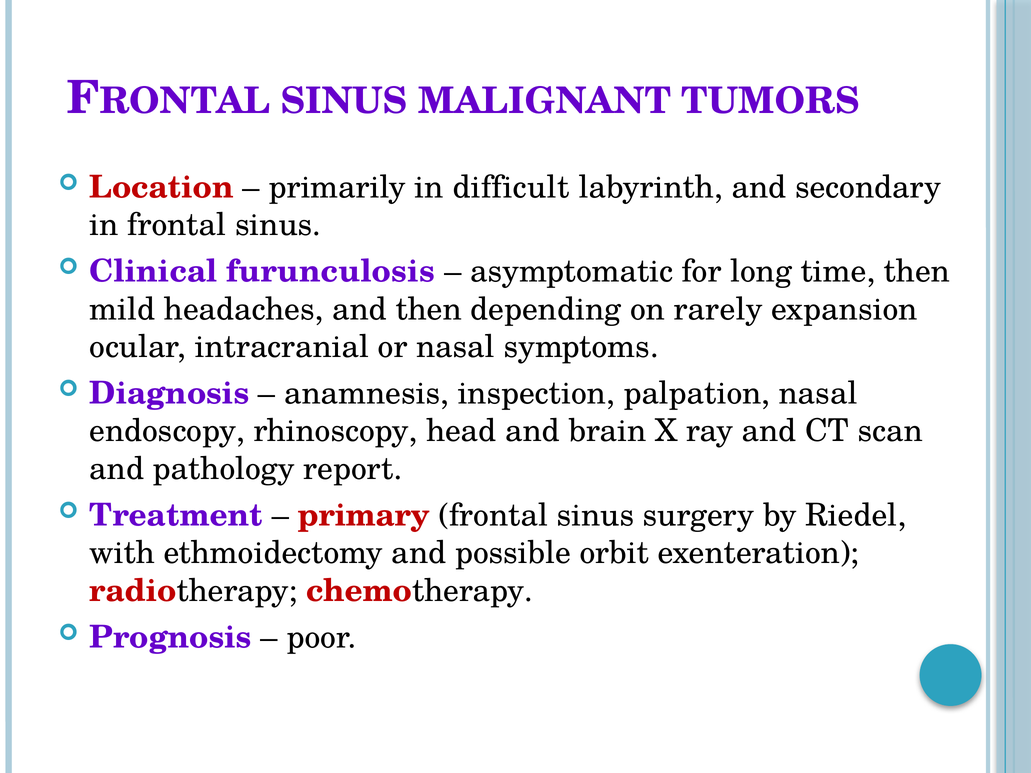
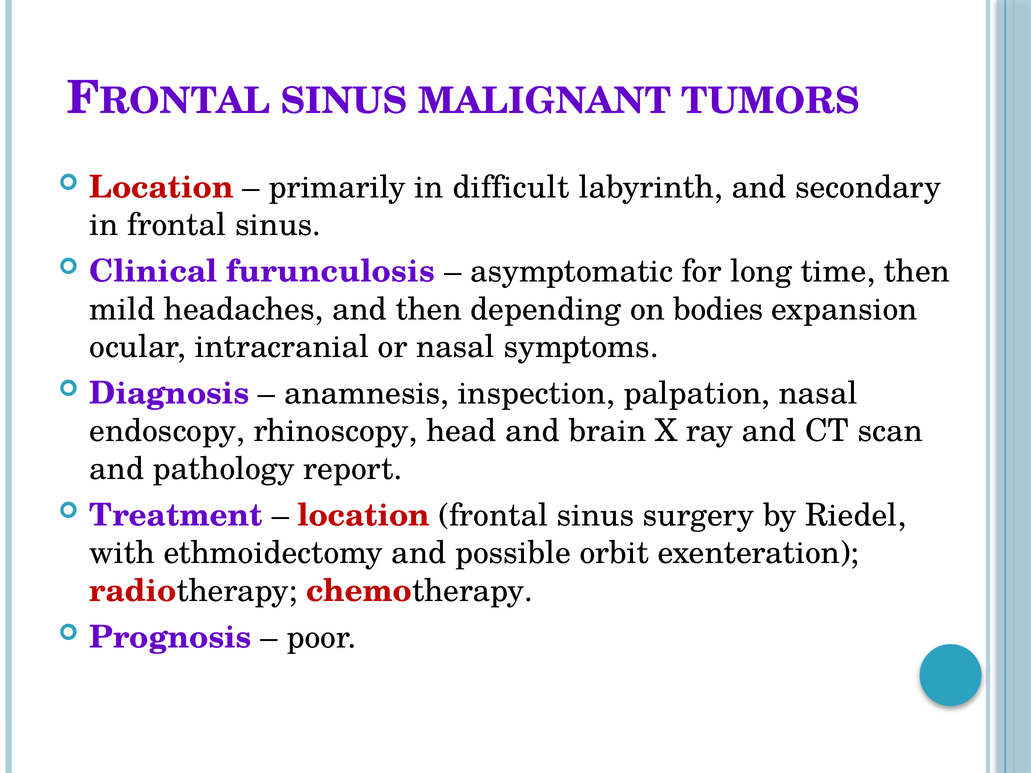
rarely: rarely -> bodies (718, 309)
primary: primary -> location (364, 515)
